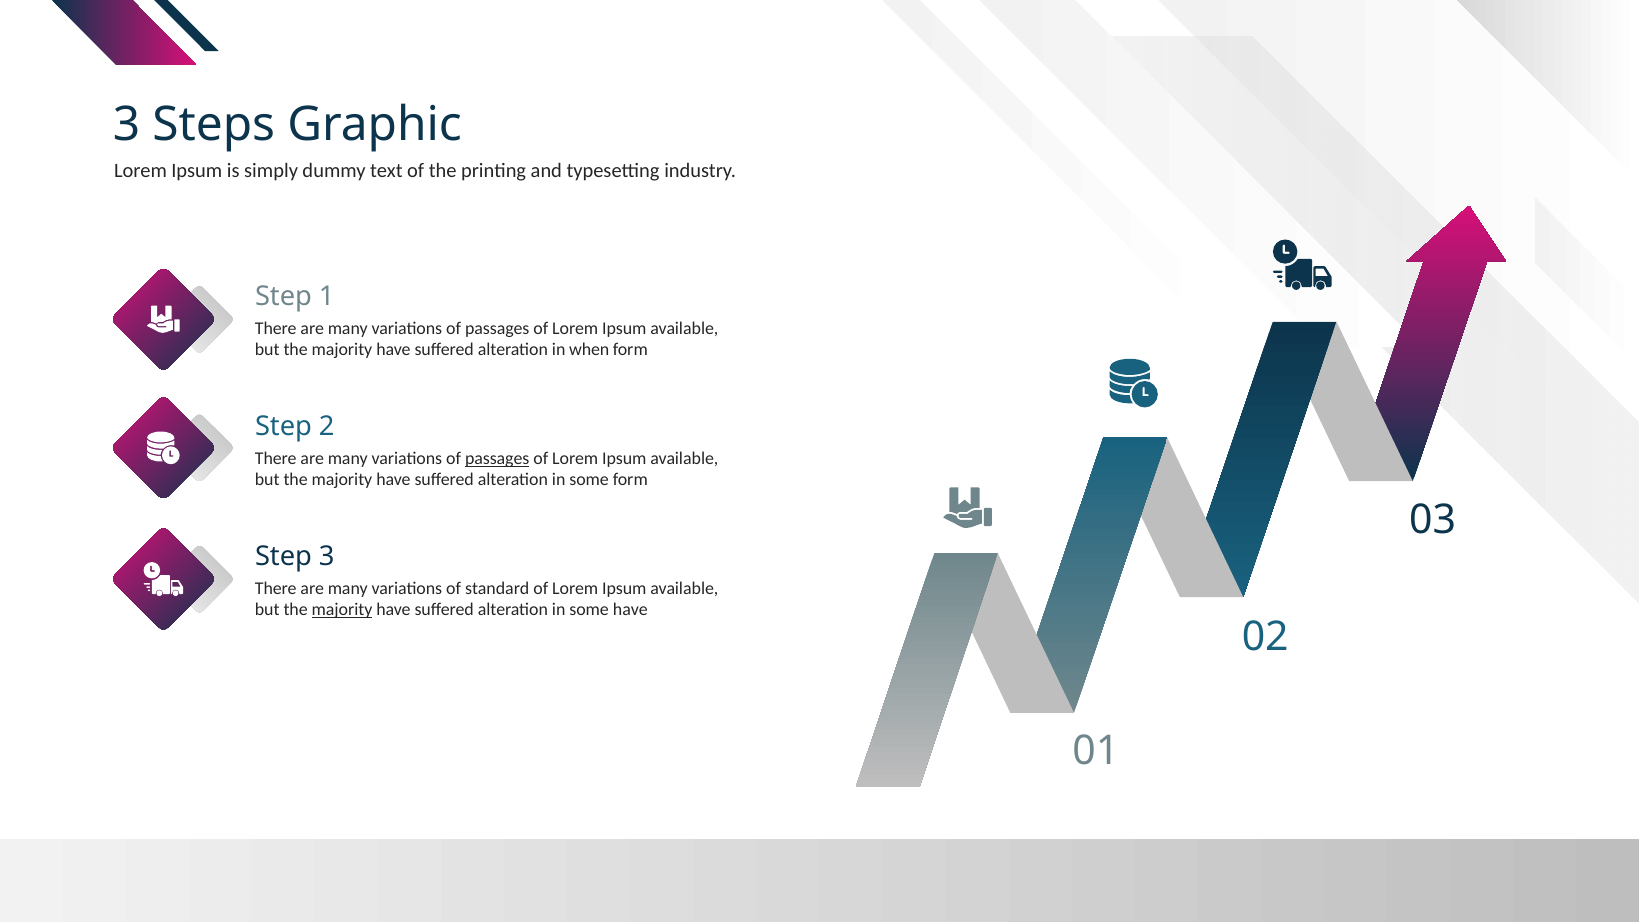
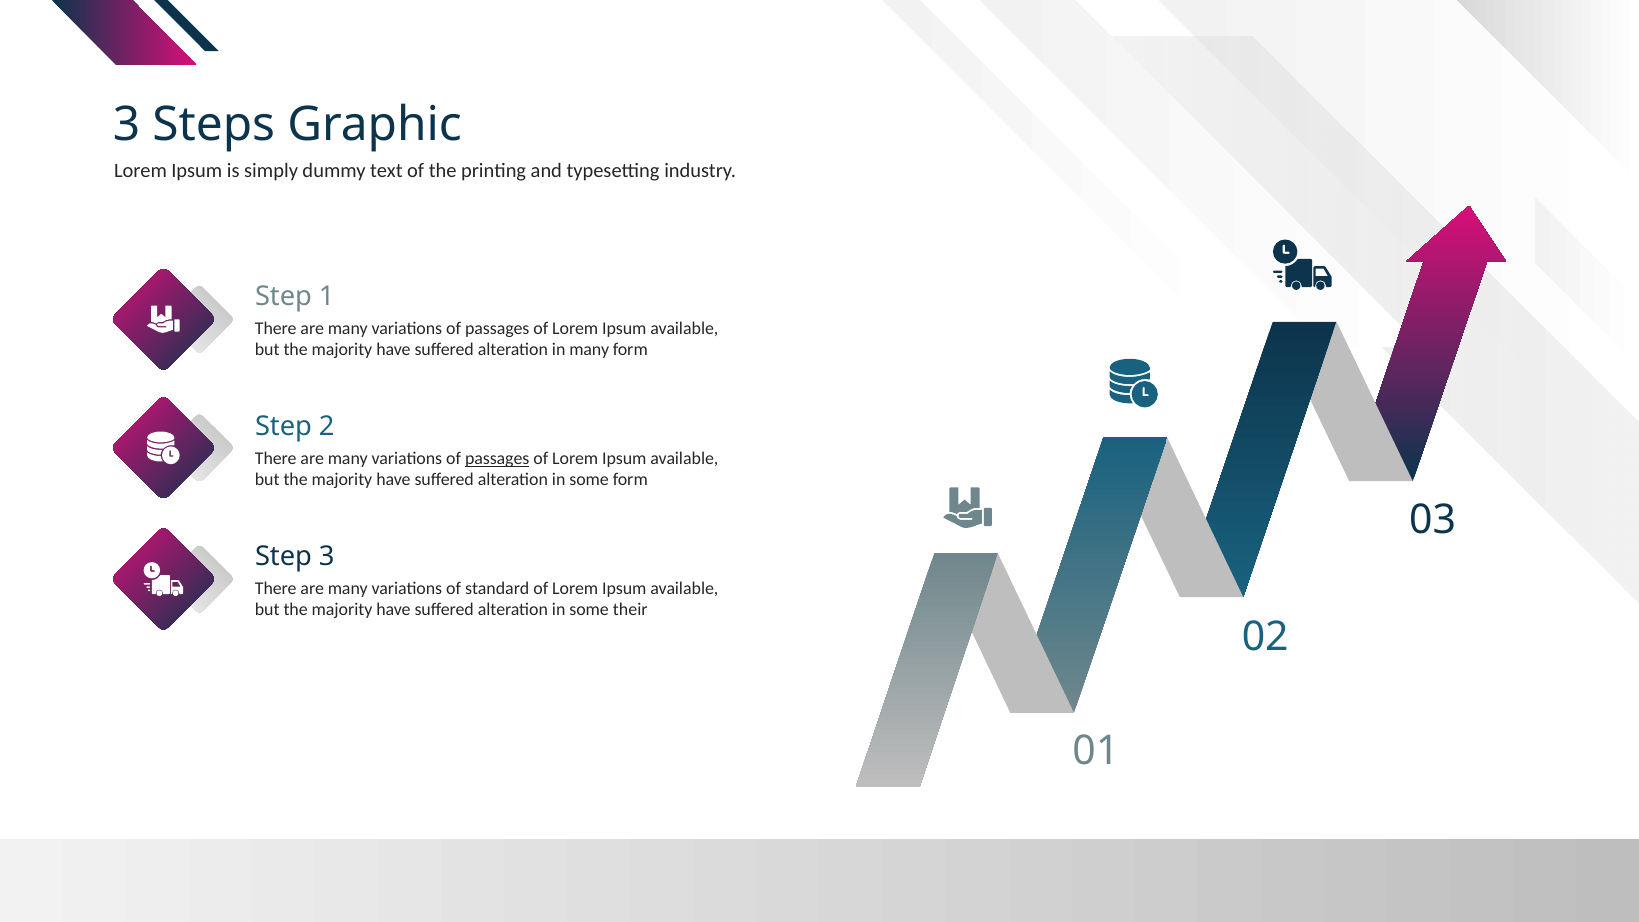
in when: when -> many (589, 350)
majority underline: present -> none (342, 610)
some have: have -> their (630, 610)
